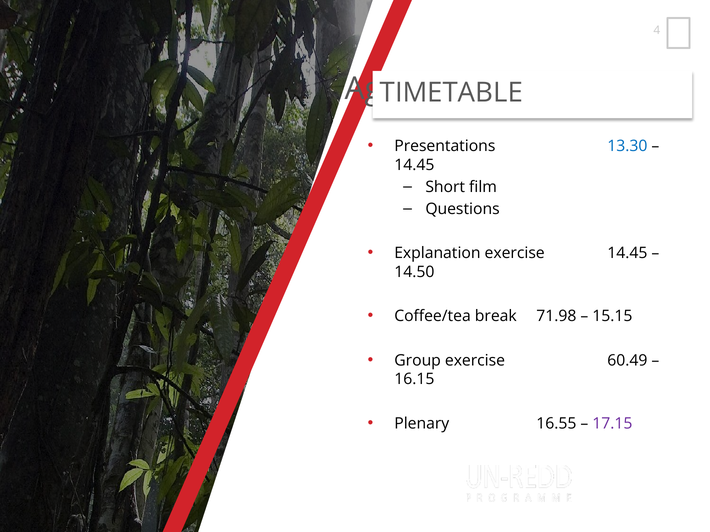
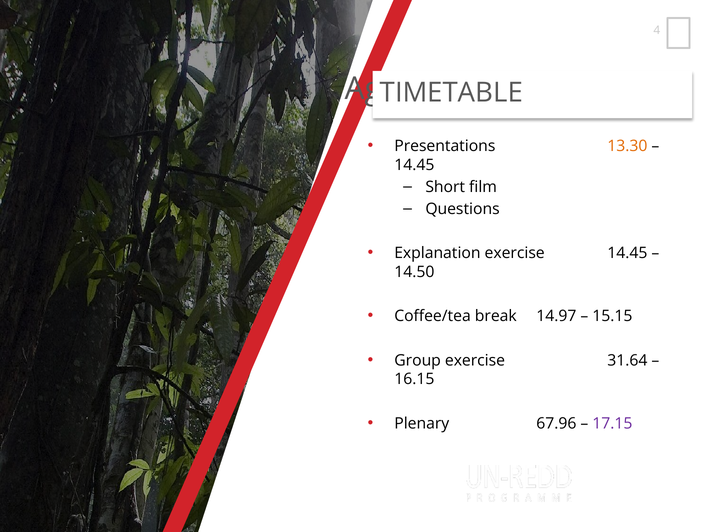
13.30 colour: blue -> orange (627, 146)
71.98: 71.98 -> 14.97 (556, 317)
60.49: 60.49 -> 31.64 (627, 361)
16.55: 16.55 -> 67.96 (556, 424)
